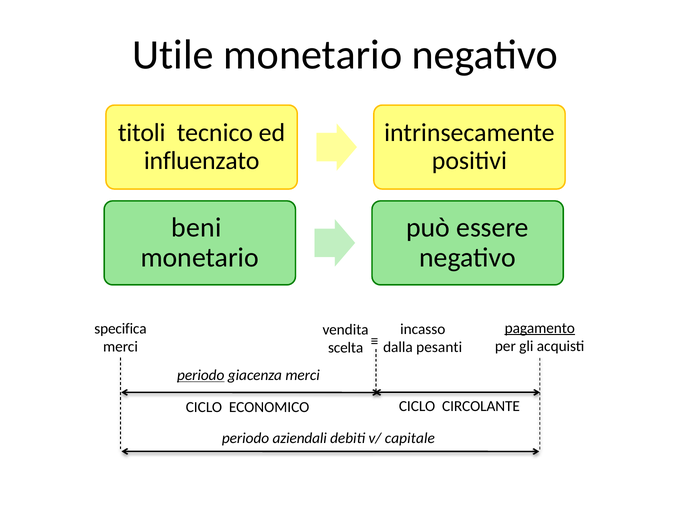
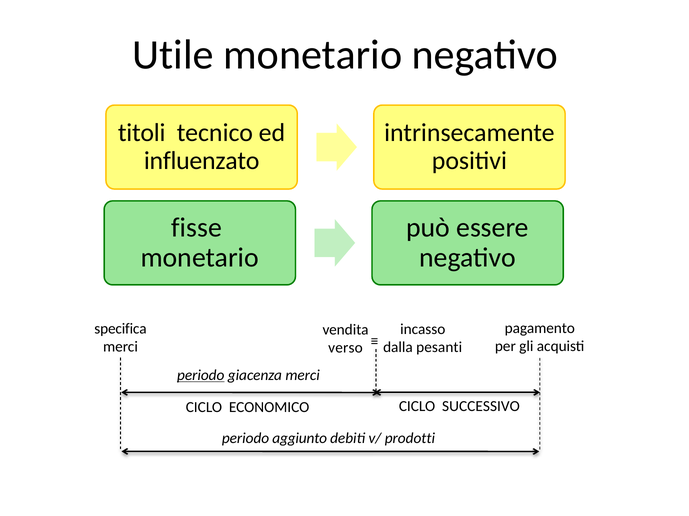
beni: beni -> fisse (197, 228)
pagamento underline: present -> none (540, 329)
scelta: scelta -> verso (345, 348)
CIRCOLANTE: CIRCOLANTE -> SUCCESSIVO (481, 407)
aziendali: aziendali -> aggiunto (300, 439)
capitale: capitale -> prodotti (410, 439)
